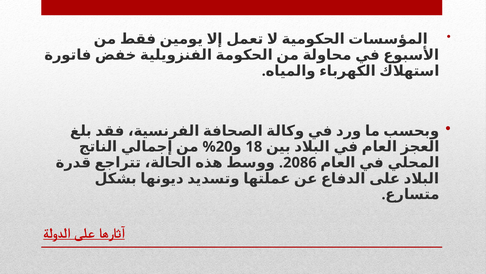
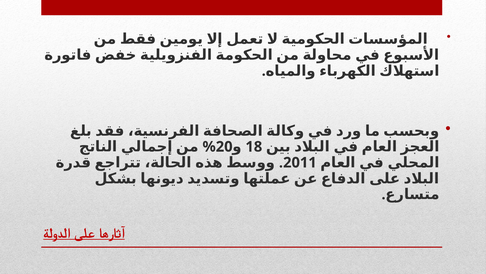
2086: 2086 -> 2011 (300, 162)
